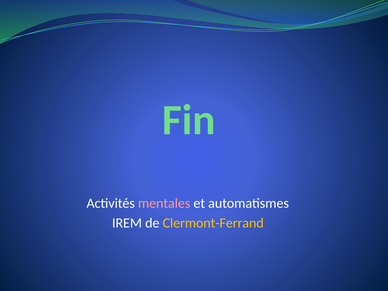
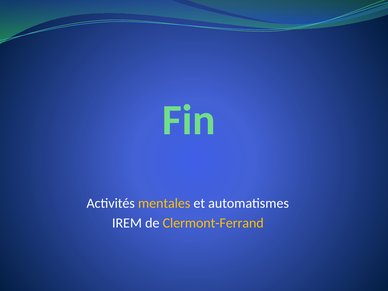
mentales colour: pink -> yellow (164, 203)
